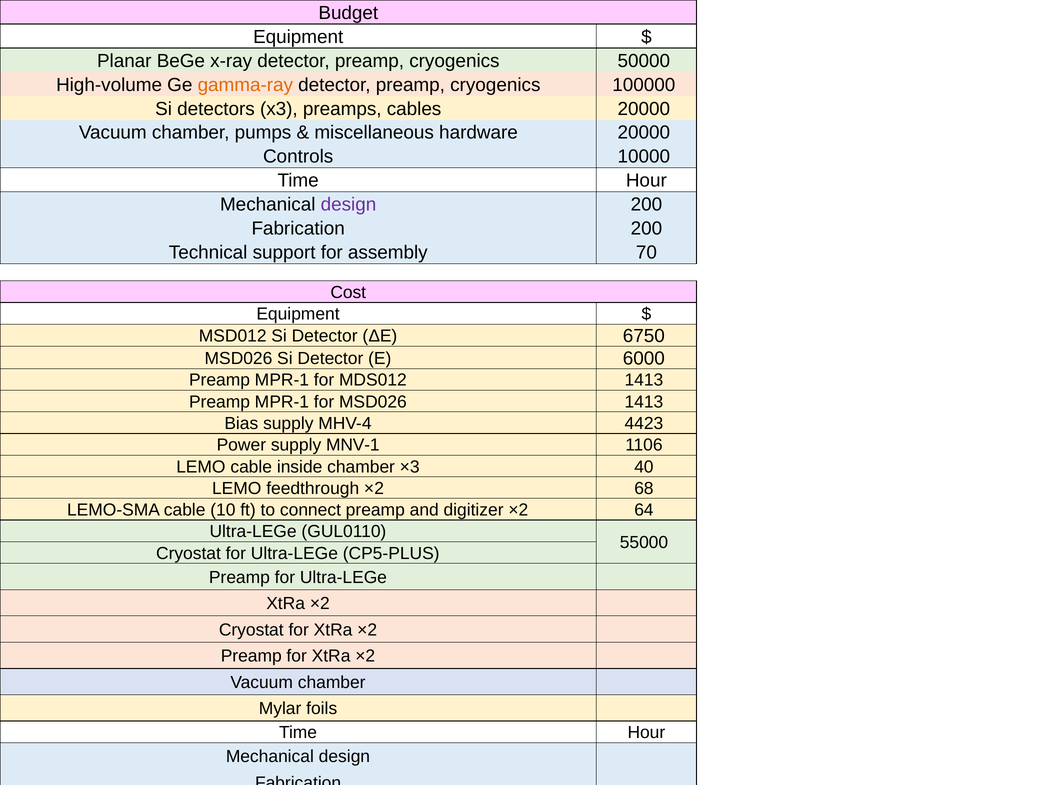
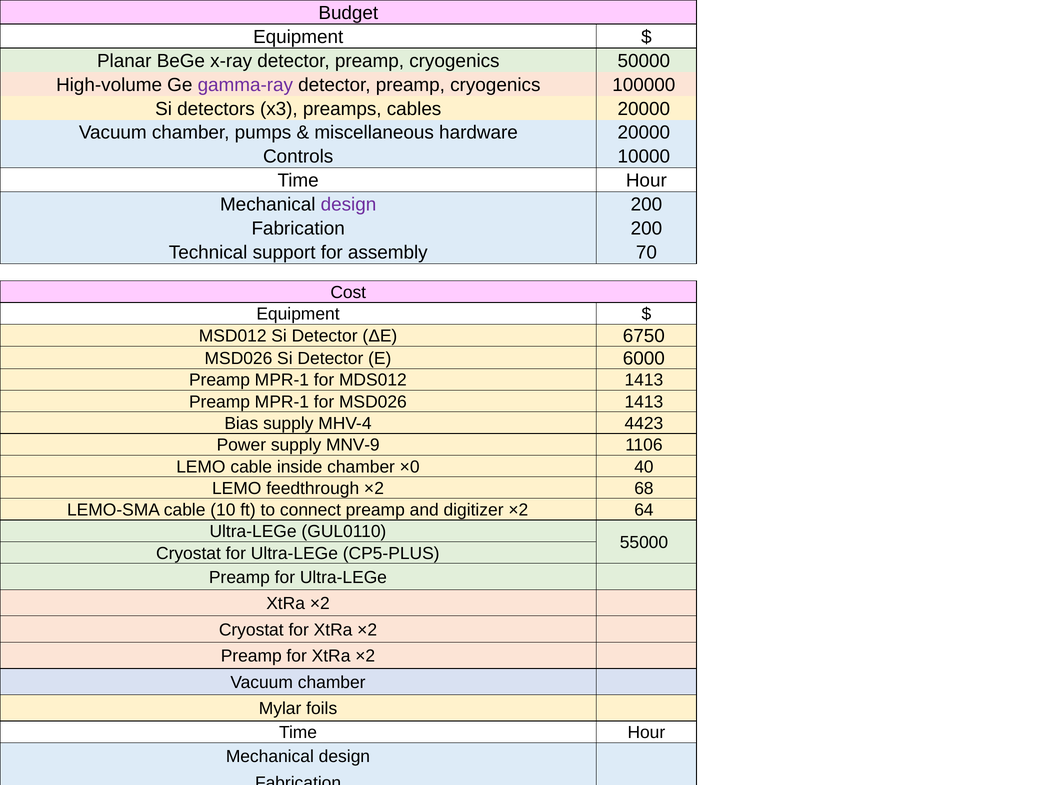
gamma-ray colour: orange -> purple (245, 85)
MNV-1: MNV-1 -> MNV-9 (353, 445)
×3: ×3 -> ×0 (410, 467)
